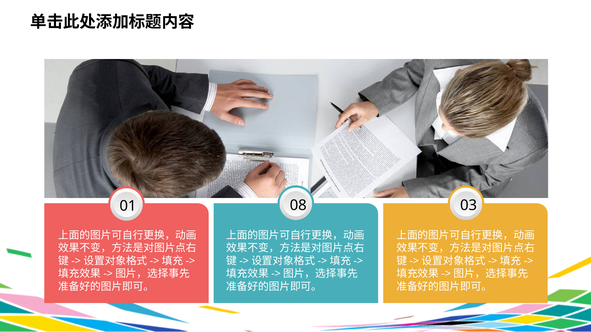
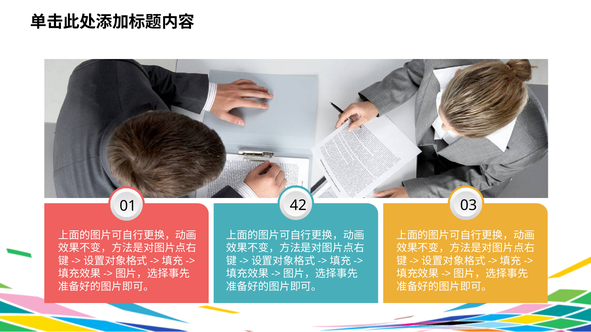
08: 08 -> 42 (298, 206)
